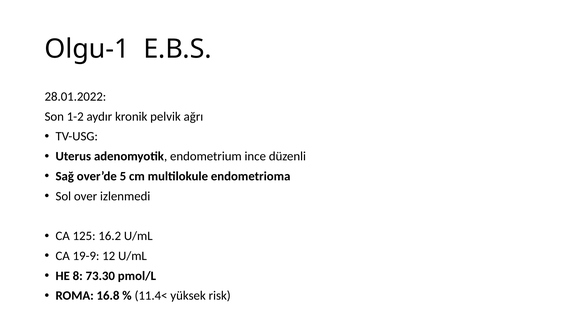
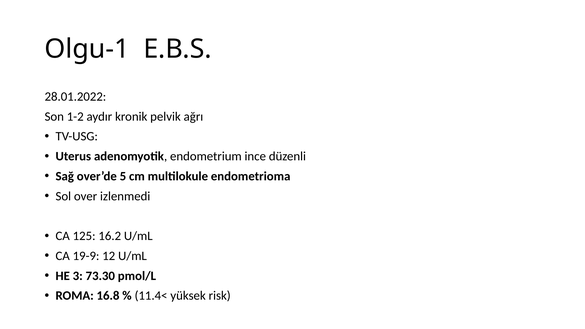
8: 8 -> 3 (78, 276)
